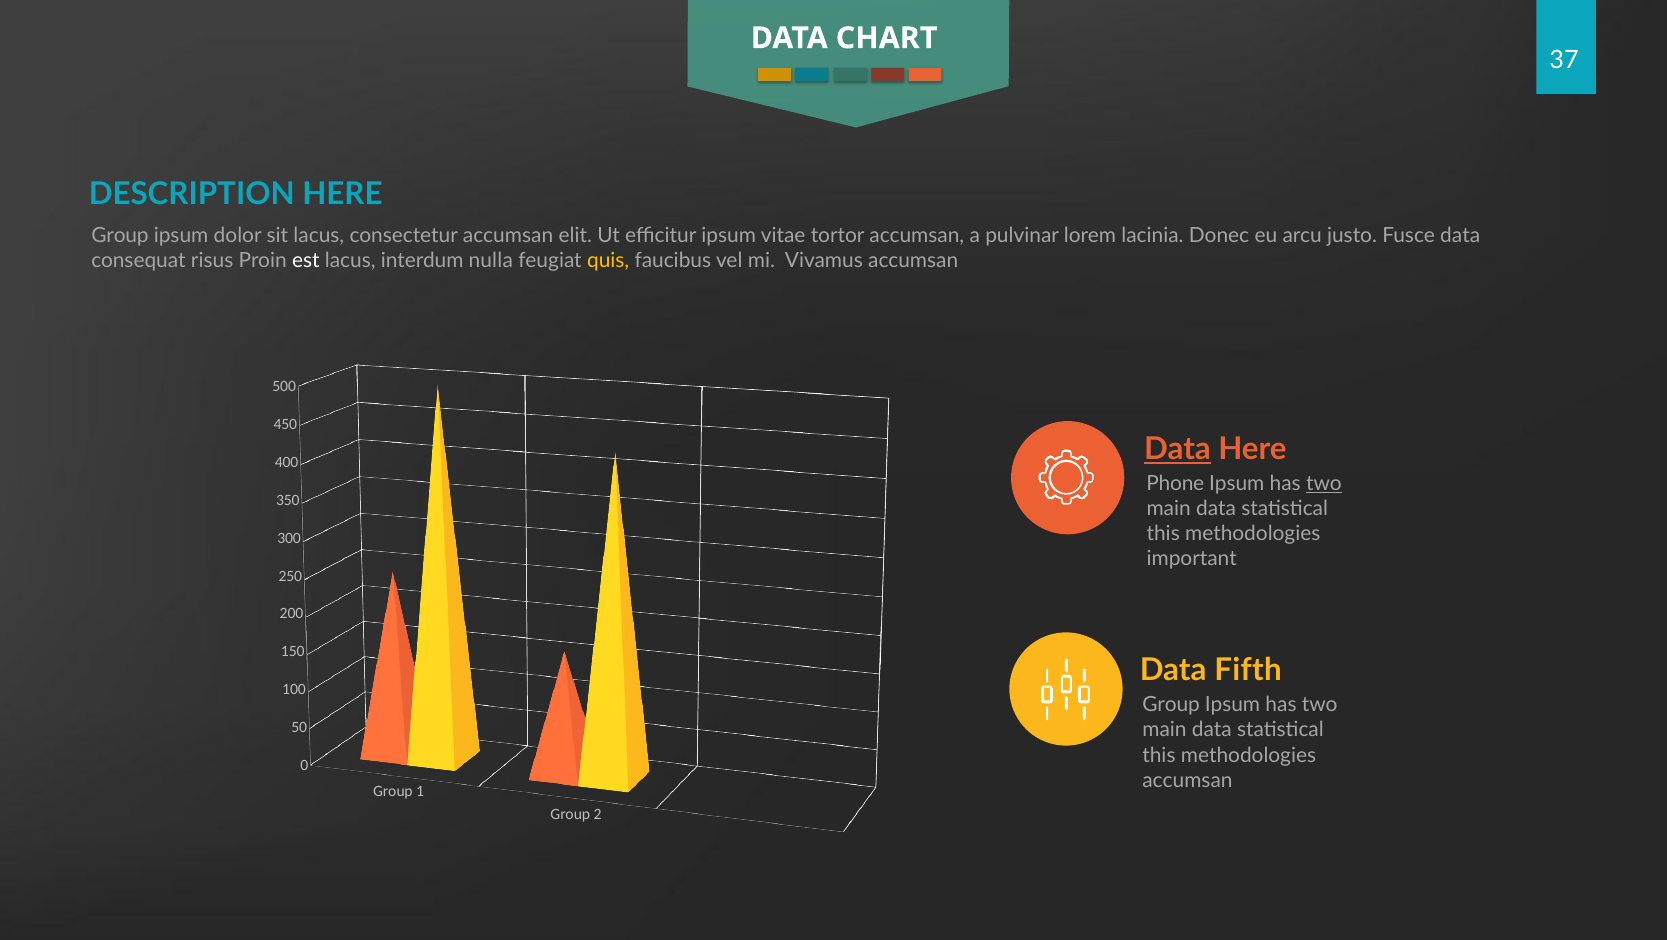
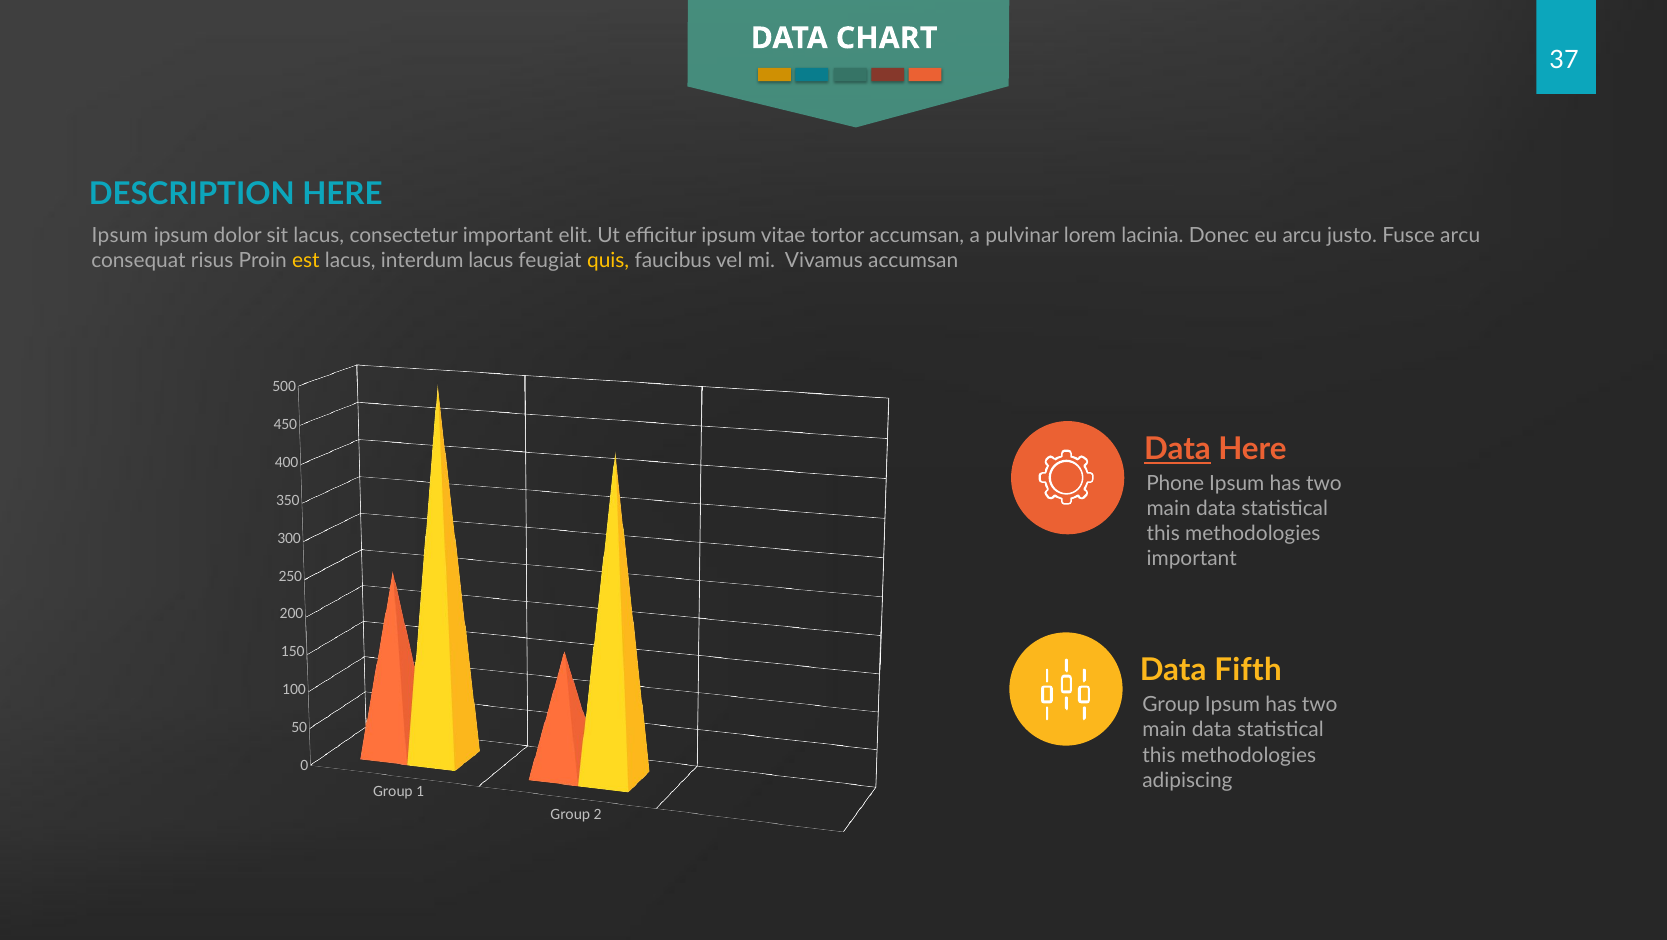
Group: Group -> Ipsum (120, 236)
consectetur accumsan: accumsan -> important (508, 236)
Fusce data: data -> arcu (1460, 236)
est colour: white -> yellow (306, 261)
interdum nulla: nulla -> lacus (491, 261)
two underline: present -> none (1324, 484)
accumsan: accumsan -> adipiscing (1187, 780)
